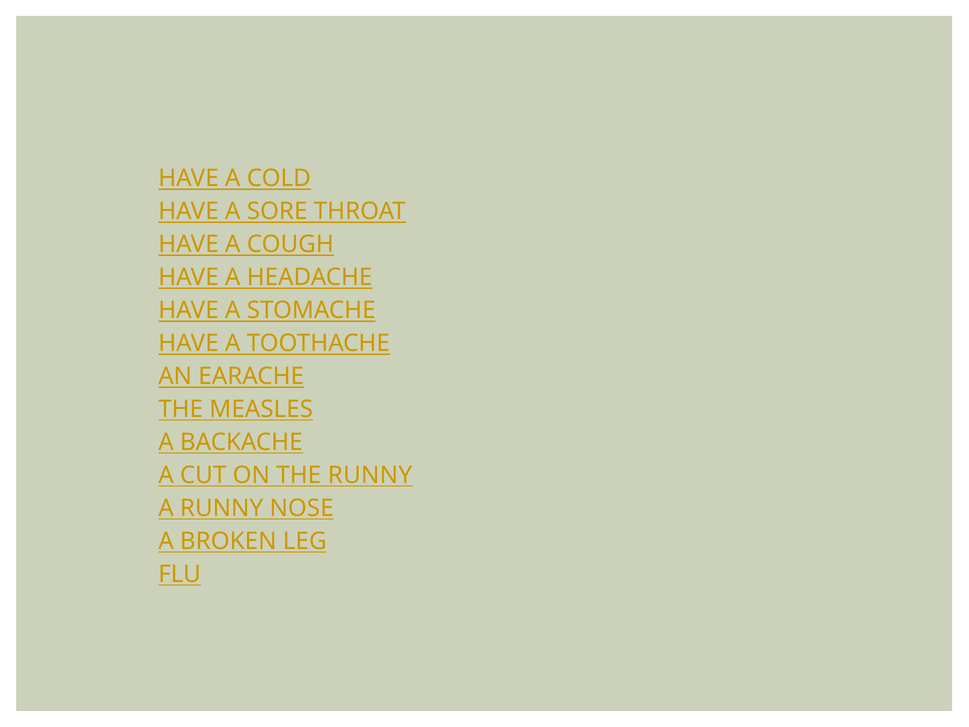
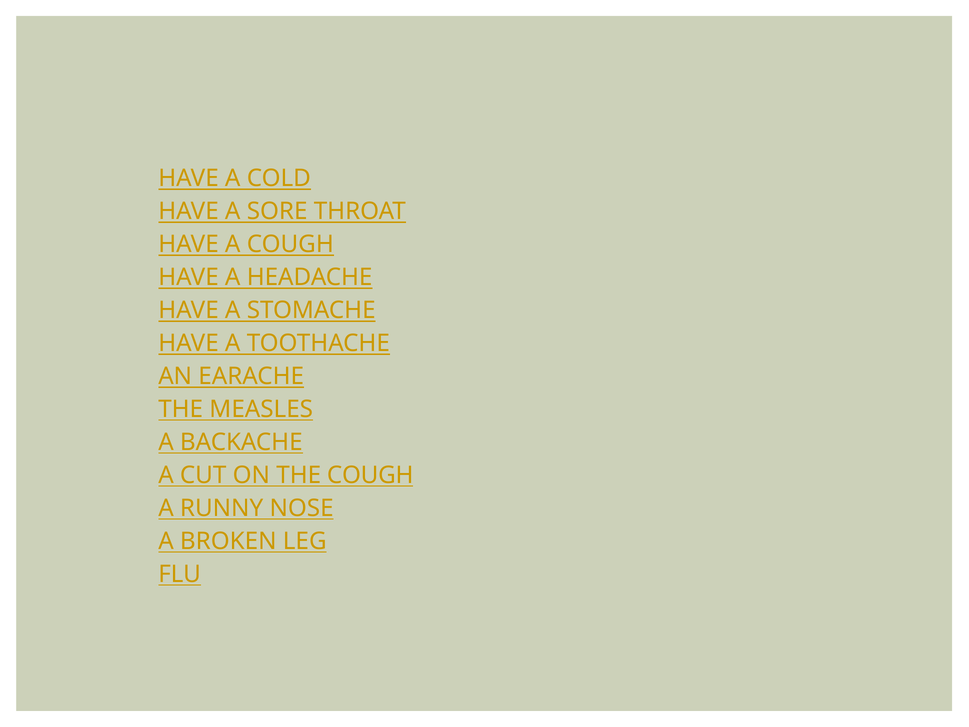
THE RUNNY: RUNNY -> COUGH (370, 475)
